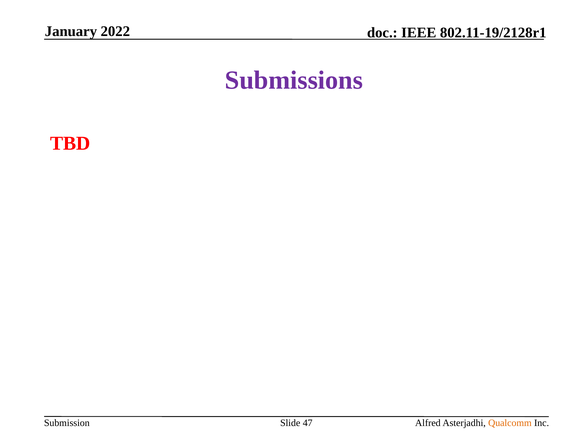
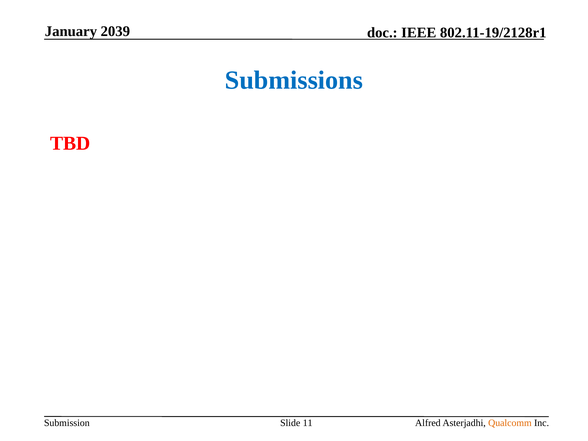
2022: 2022 -> 2039 (115, 31)
Submissions colour: purple -> blue (294, 80)
47: 47 -> 11 (308, 423)
